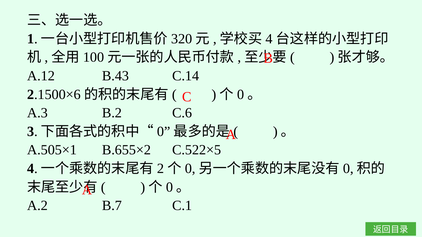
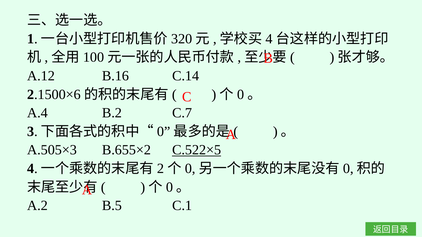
B.43: B.43 -> B.16 (115, 76)
A.3: A.3 -> A.4 (37, 113)
C.6: C.6 -> C.7 (182, 113)
A.505×1: A.505×1 -> A.505×3 (52, 150)
C.522×5 underline: none -> present (197, 150)
B.7: B.7 -> B.5 (112, 206)
